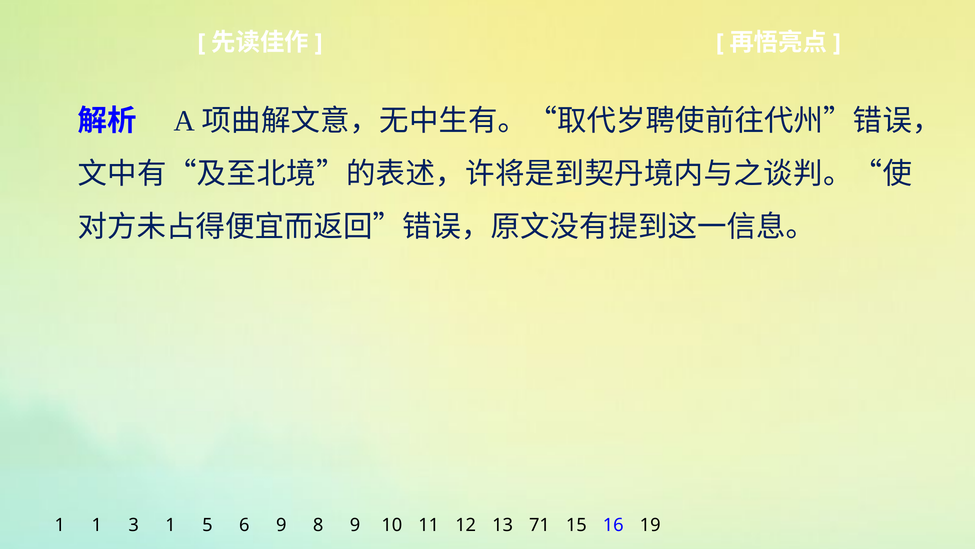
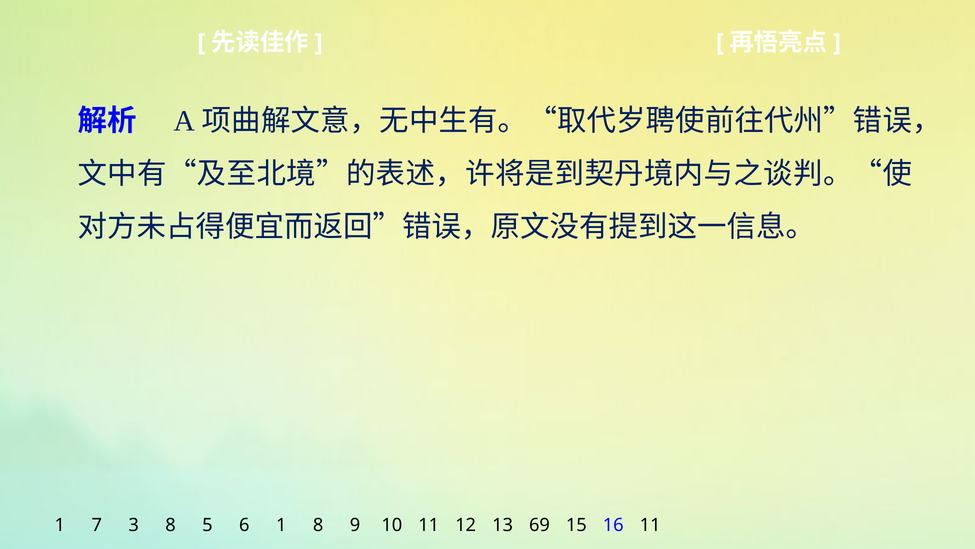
1 1: 1 -> 7 (97, 525)
3 1: 1 -> 8 (171, 525)
6 9: 9 -> 1 (281, 525)
71: 71 -> 69 (539, 525)
16 19: 19 -> 11 (650, 525)
